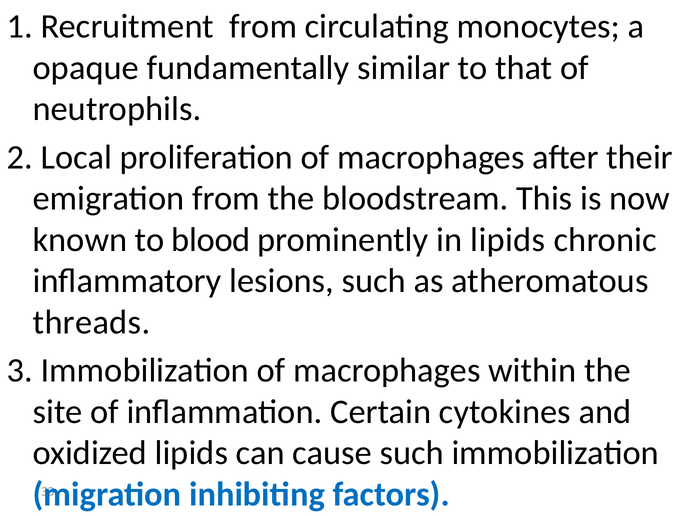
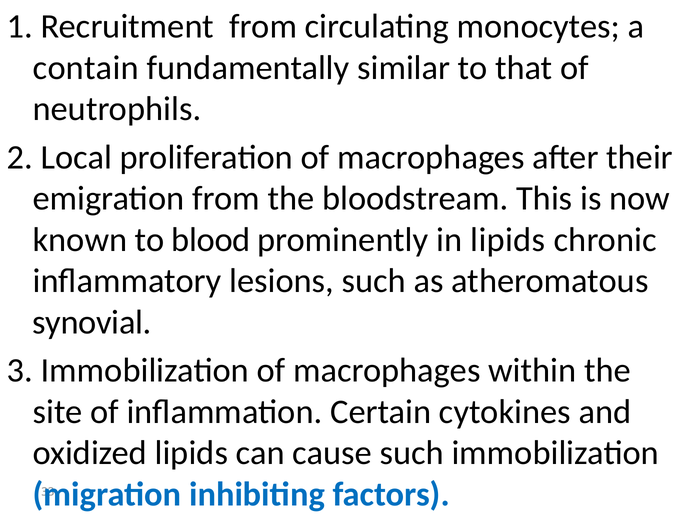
opaque: opaque -> contain (86, 68)
threads: threads -> synovial (92, 323)
